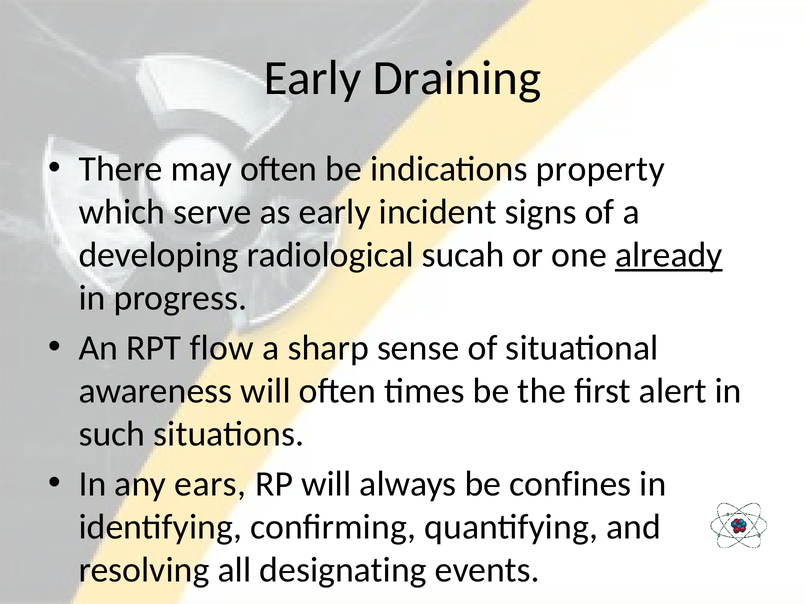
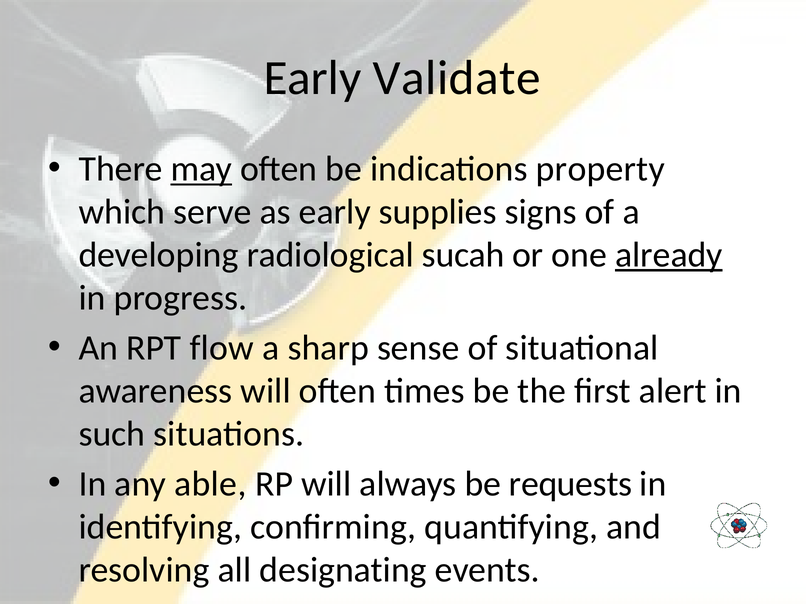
Draining: Draining -> Validate (457, 78)
may underline: none -> present (201, 169)
incident: incident -> supplies (438, 212)
ears: ears -> able (210, 484)
confines: confines -> requests (571, 484)
